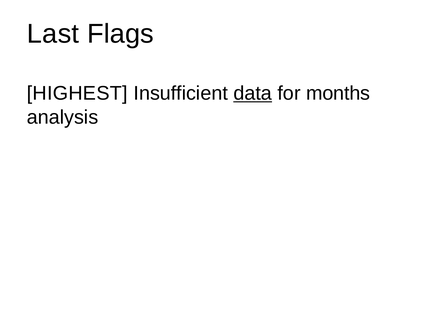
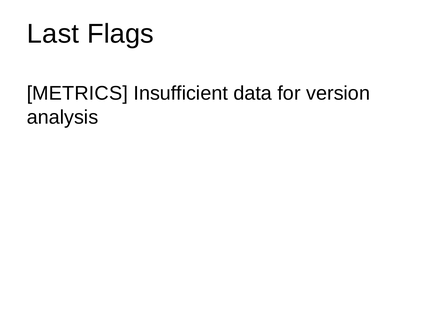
HIGHEST: HIGHEST -> METRICS (77, 94)
data underline: present -> none (253, 94)
months: months -> version (338, 94)
